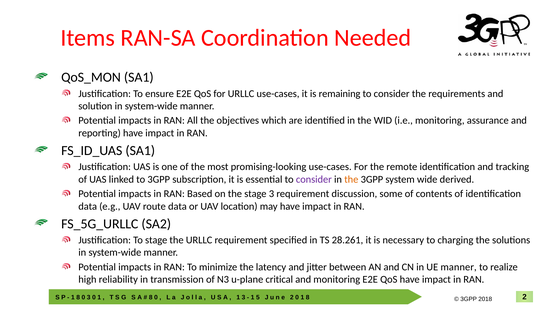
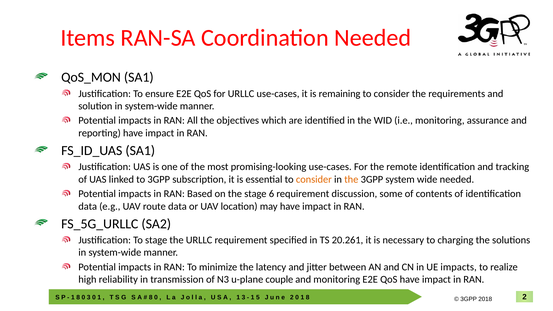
consider colour: purple -> orange (314, 179)
wide derived: derived -> needed (457, 179)
stage 3: 3 -> 6 (271, 194)
28.261: 28.261 -> 20.261 (347, 240)
UE manner: manner -> impacts (459, 267)
critical: critical -> couple (279, 280)
